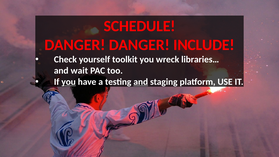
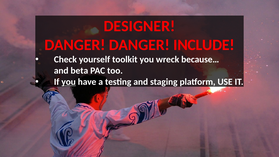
SCHEDULE: SCHEDULE -> DESIGNER (139, 26)
libraries…: libraries… -> because… (200, 59)
wait: wait -> beta (79, 71)
and underline: present -> none (141, 82)
